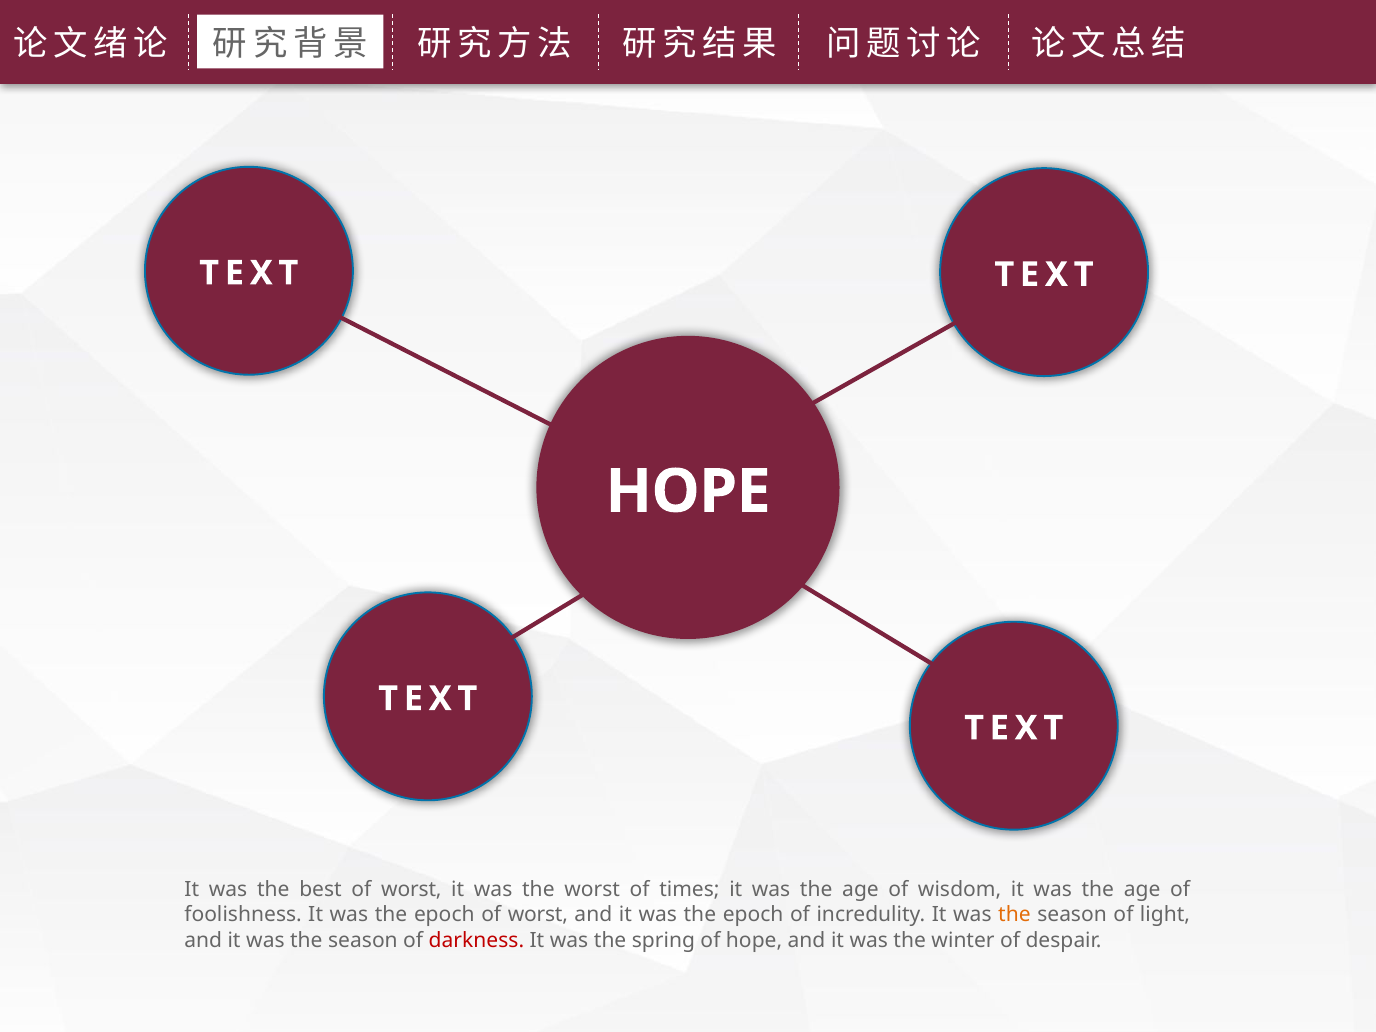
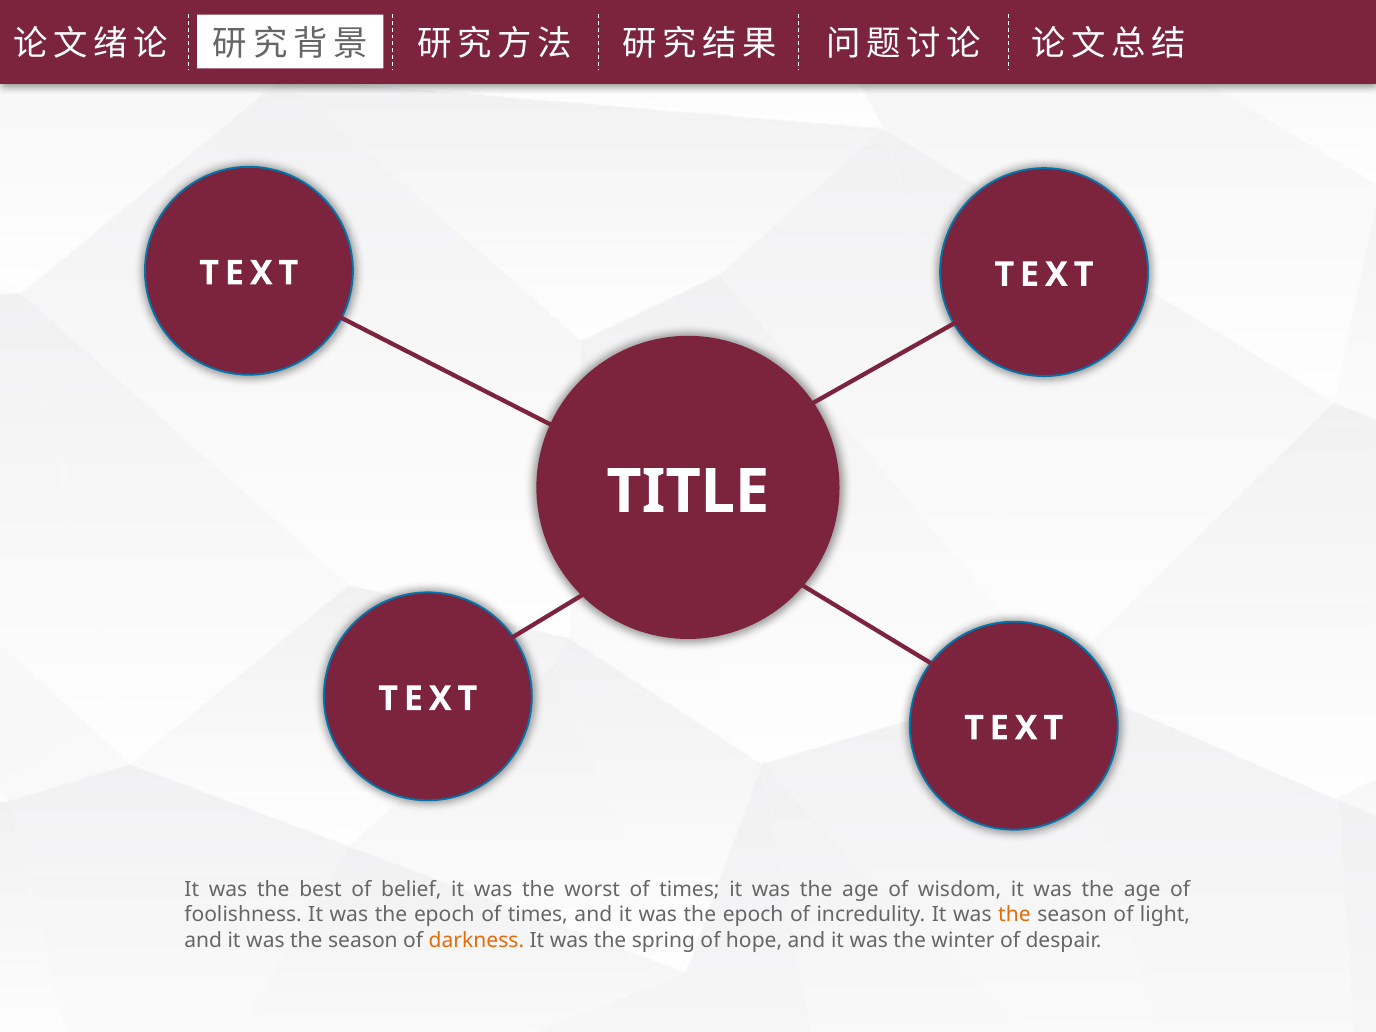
HOPE: HOPE -> TITLE (688, 492)
best of worst: worst -> belief (411, 890)
epoch of worst: worst -> times (538, 915)
darkness colour: red -> orange (476, 940)
